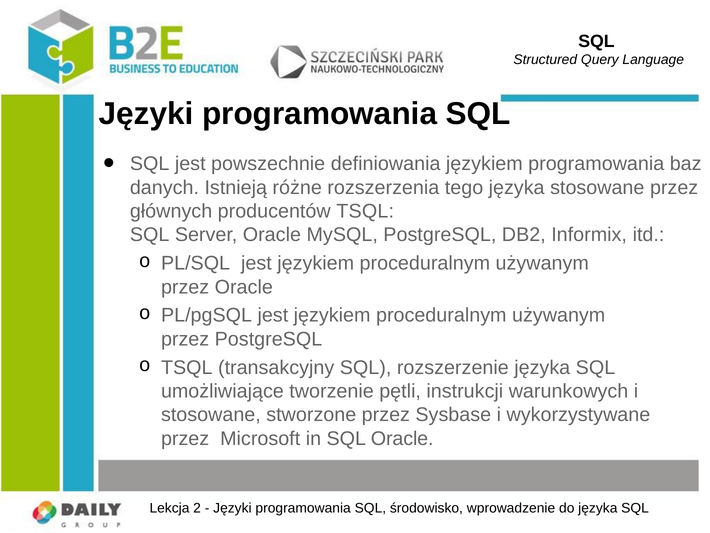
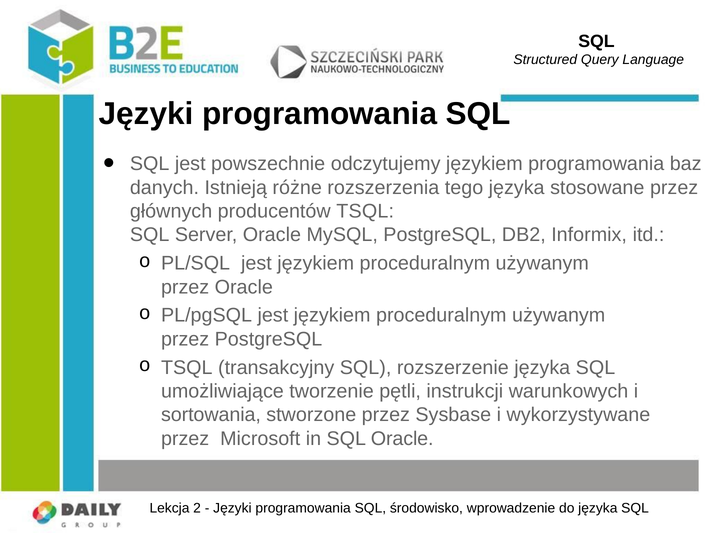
definiowania: definiowania -> odczytujemy (386, 164)
stosowane: stosowane -> sortowania (211, 415)
